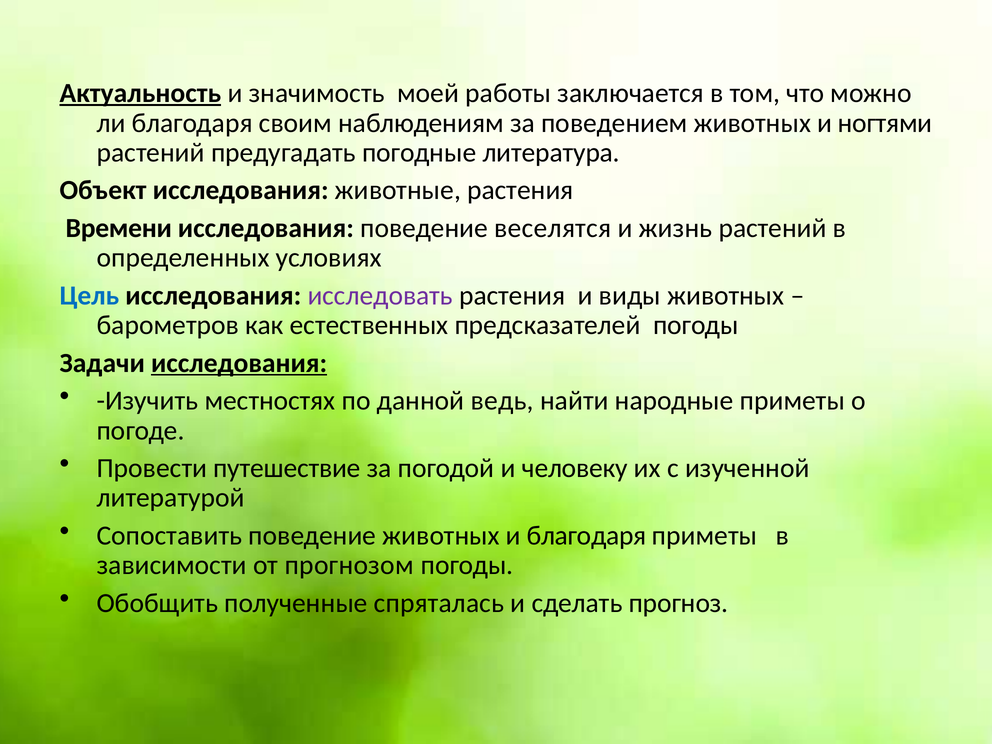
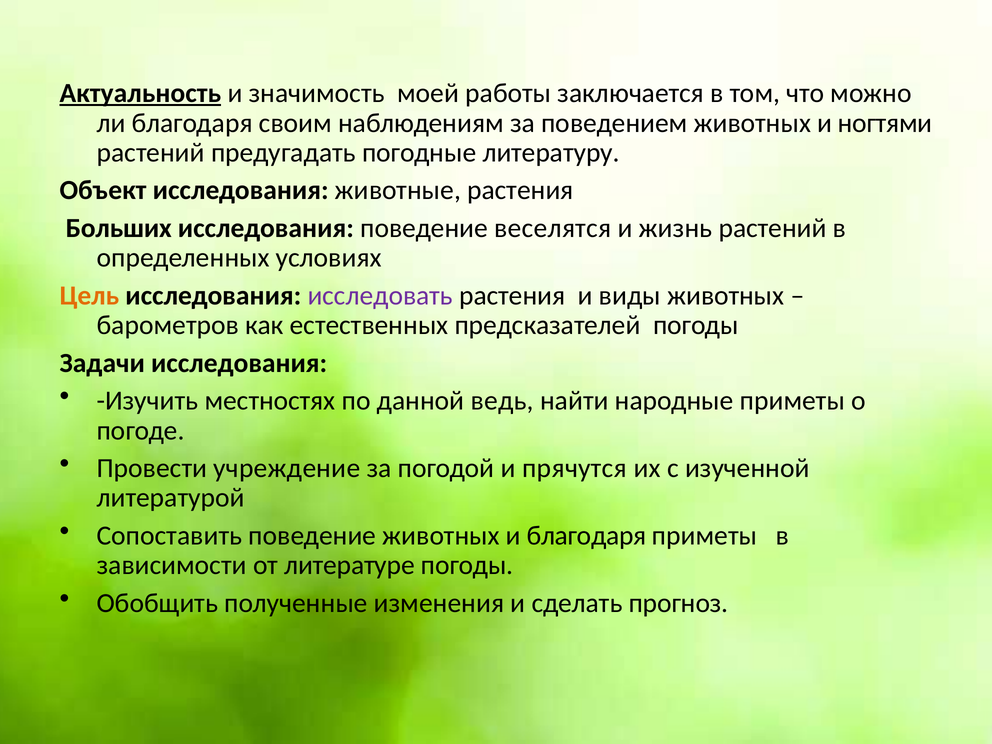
литература: литература -> литературу (551, 153)
Времени: Времени -> Больших (119, 228)
Цель colour: blue -> orange (89, 296)
исследования underline: present -> none (239, 363)
путешествие: путешествие -> учреждение (287, 468)
человеку: человеку -> прячутся (575, 468)
прогнозом: прогнозом -> литературе (349, 565)
спряталась: спряталась -> изменения (439, 603)
